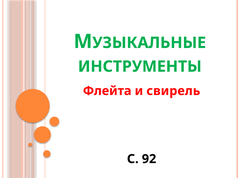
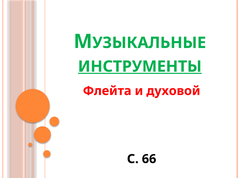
ИНСТРУМЕНТЫ underline: none -> present (140, 67)
свирель: свирель -> духовой (173, 91)
92: 92 -> 66 (149, 159)
